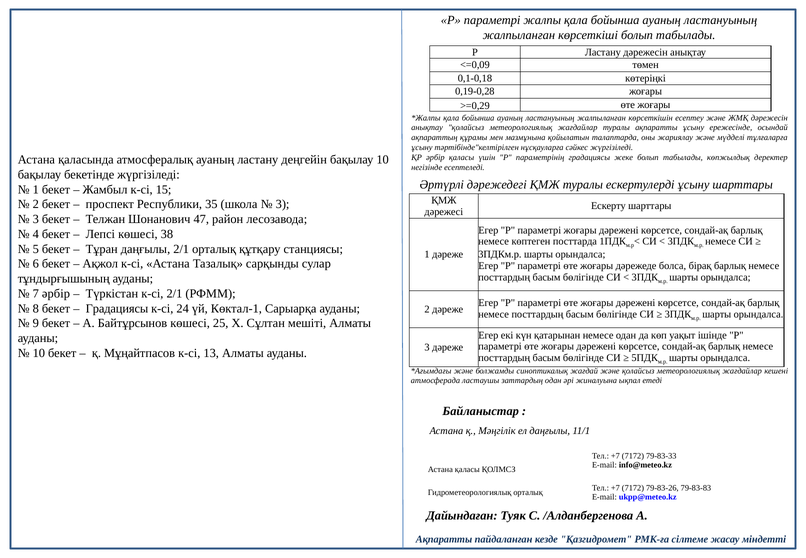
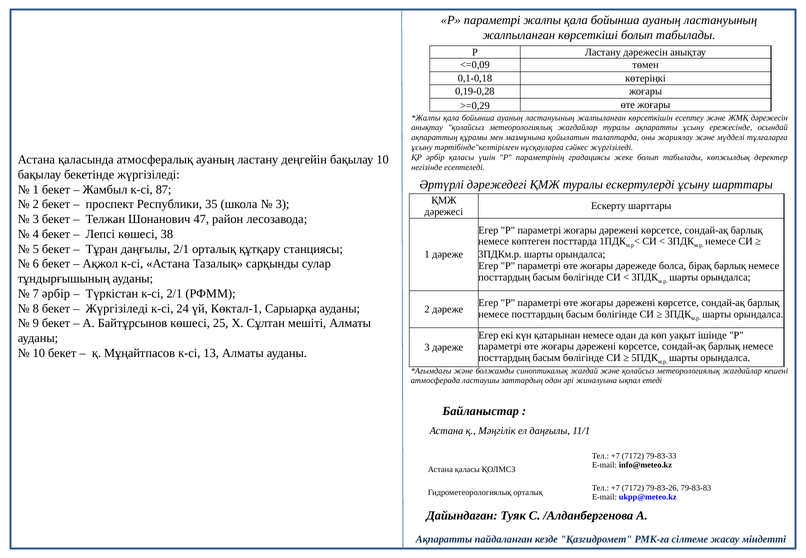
15: 15 -> 87 (164, 189)
Градациясы: Градациясы -> Жүргізіледі (117, 309)
